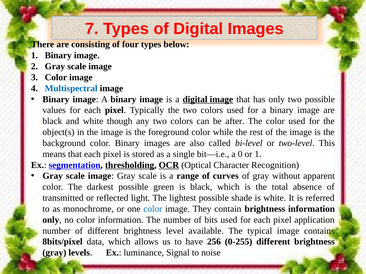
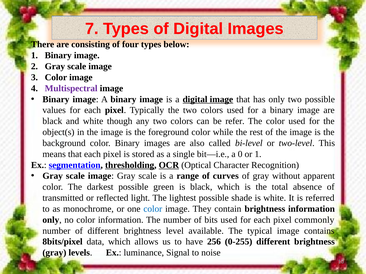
Multispectral colour: blue -> purple (71, 88)
after: after -> refer (235, 121)
application: application -> commonly (314, 220)
